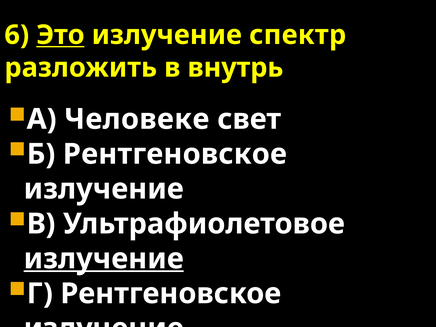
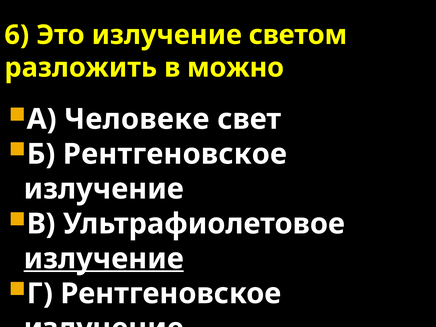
Это underline: present -> none (60, 35)
спектр: спектр -> светом (298, 35)
внутрь: внутрь -> можно (235, 68)
